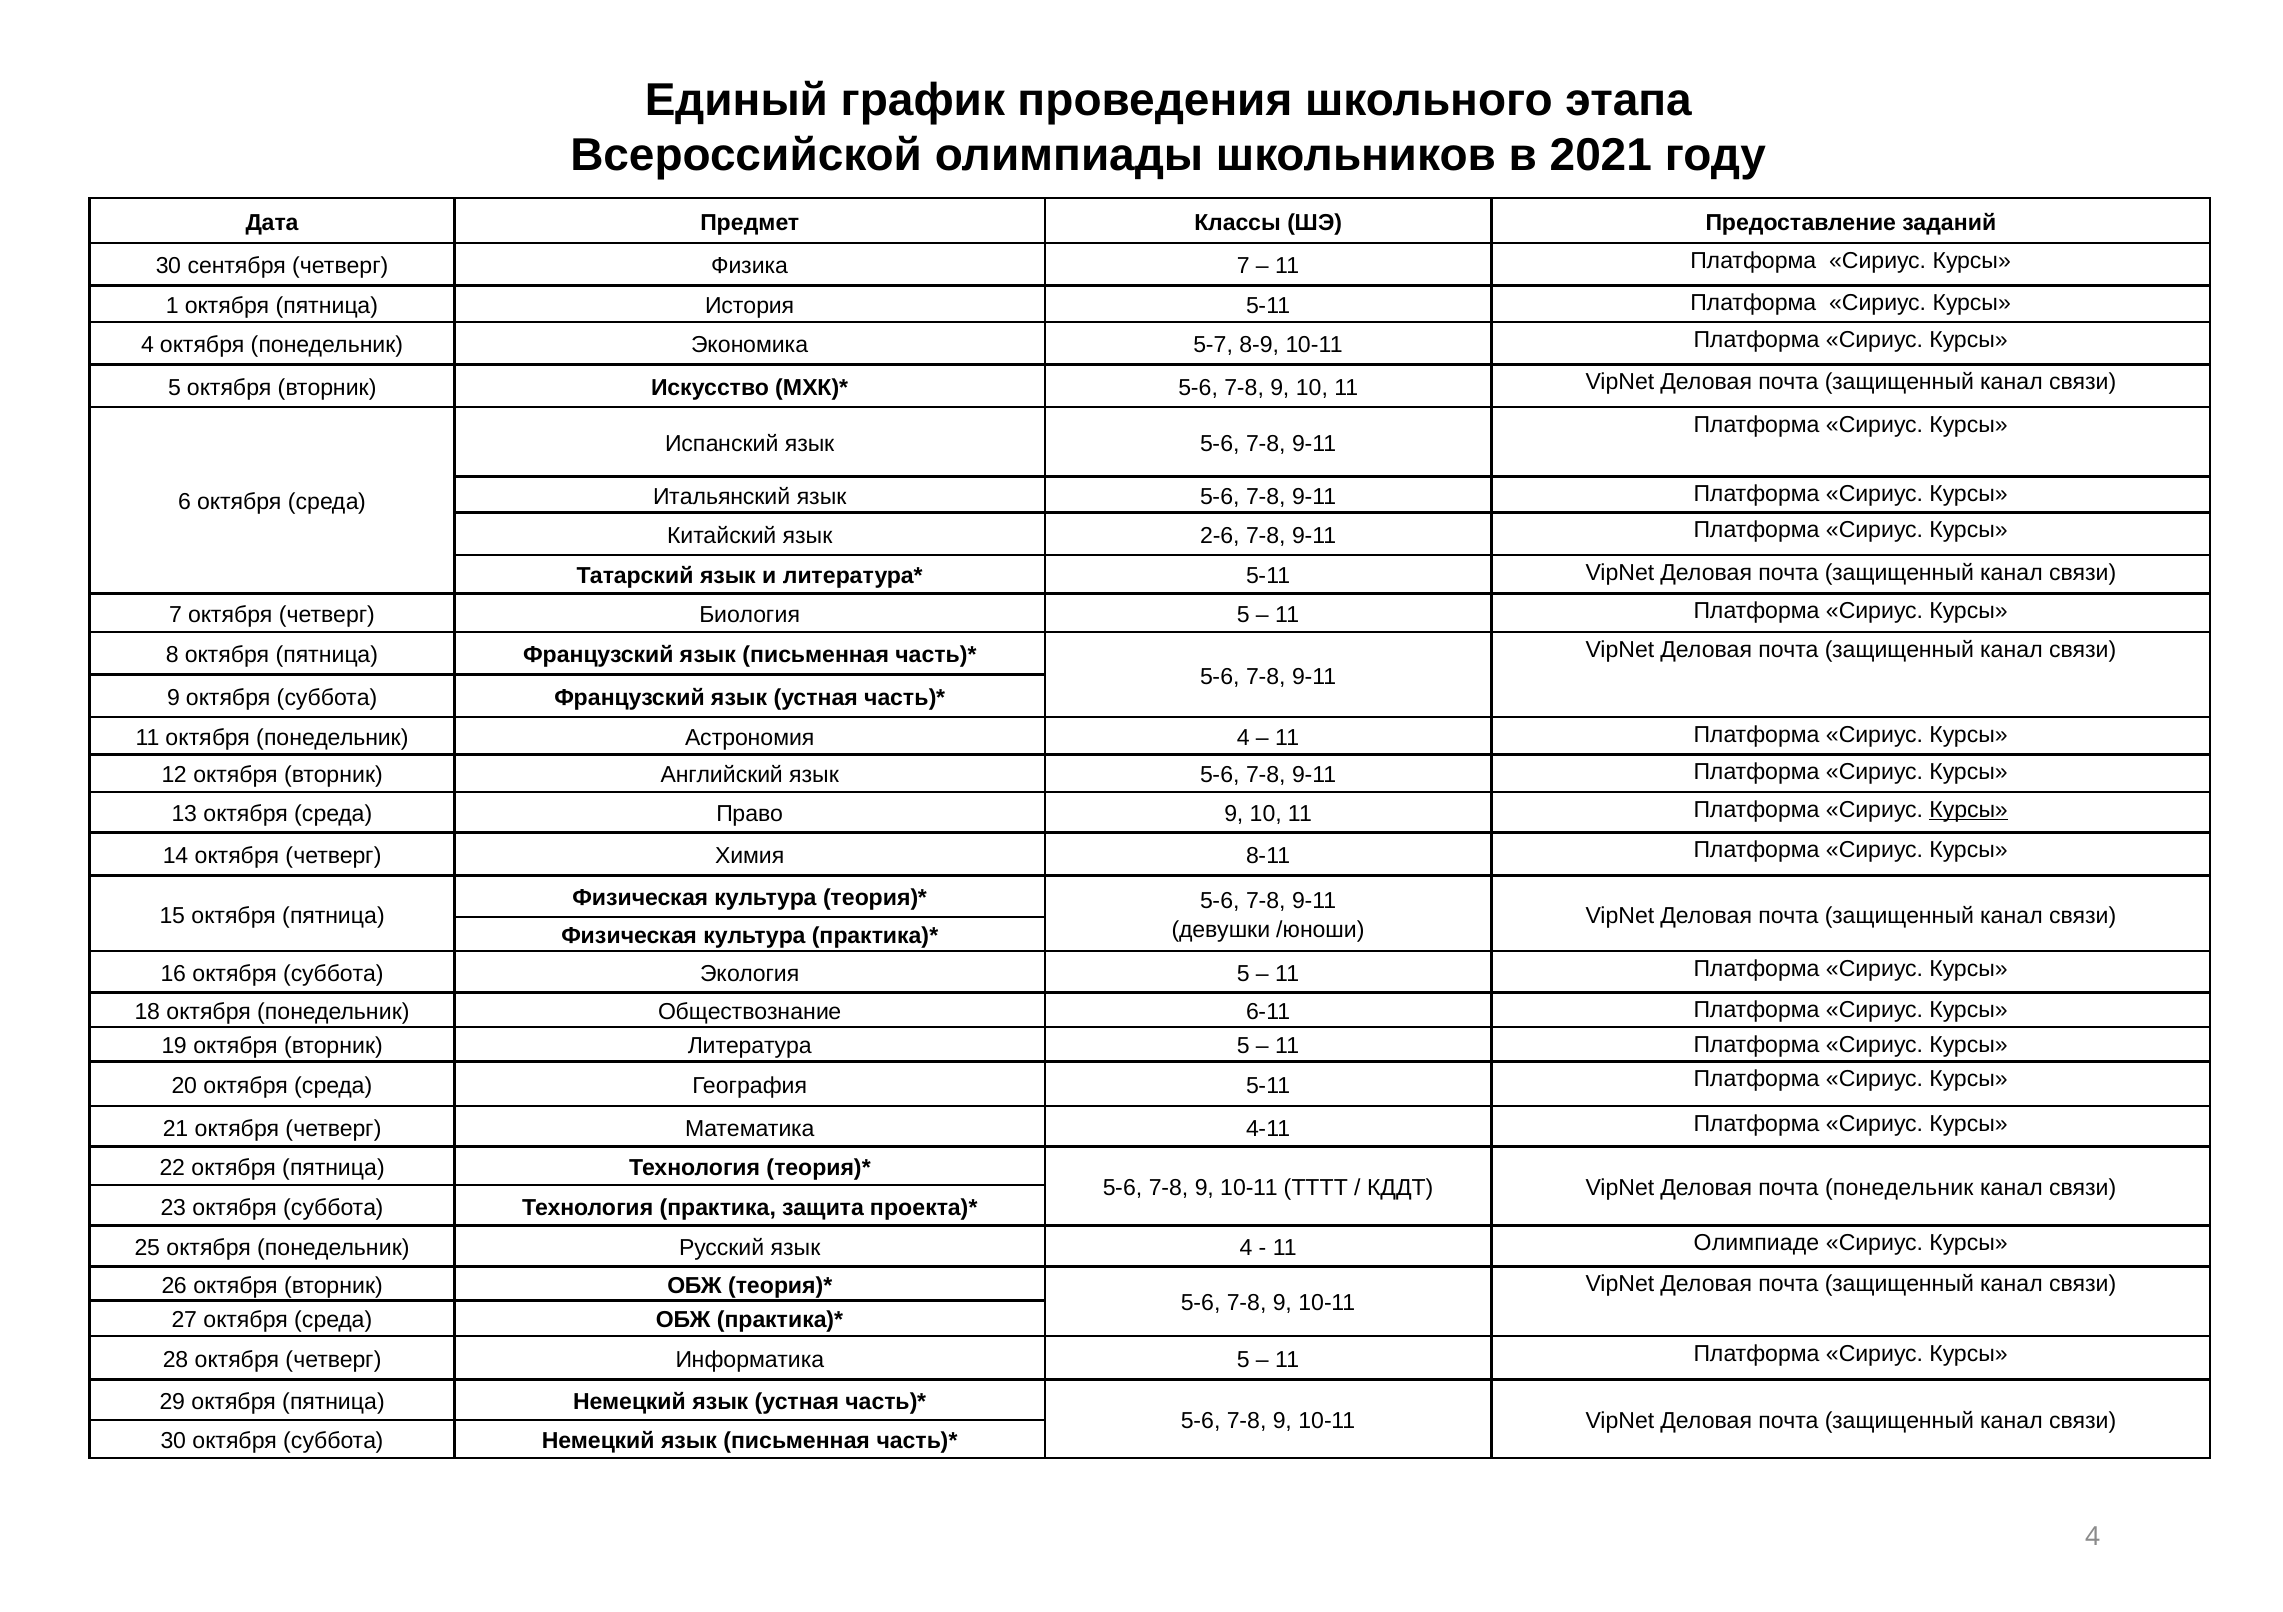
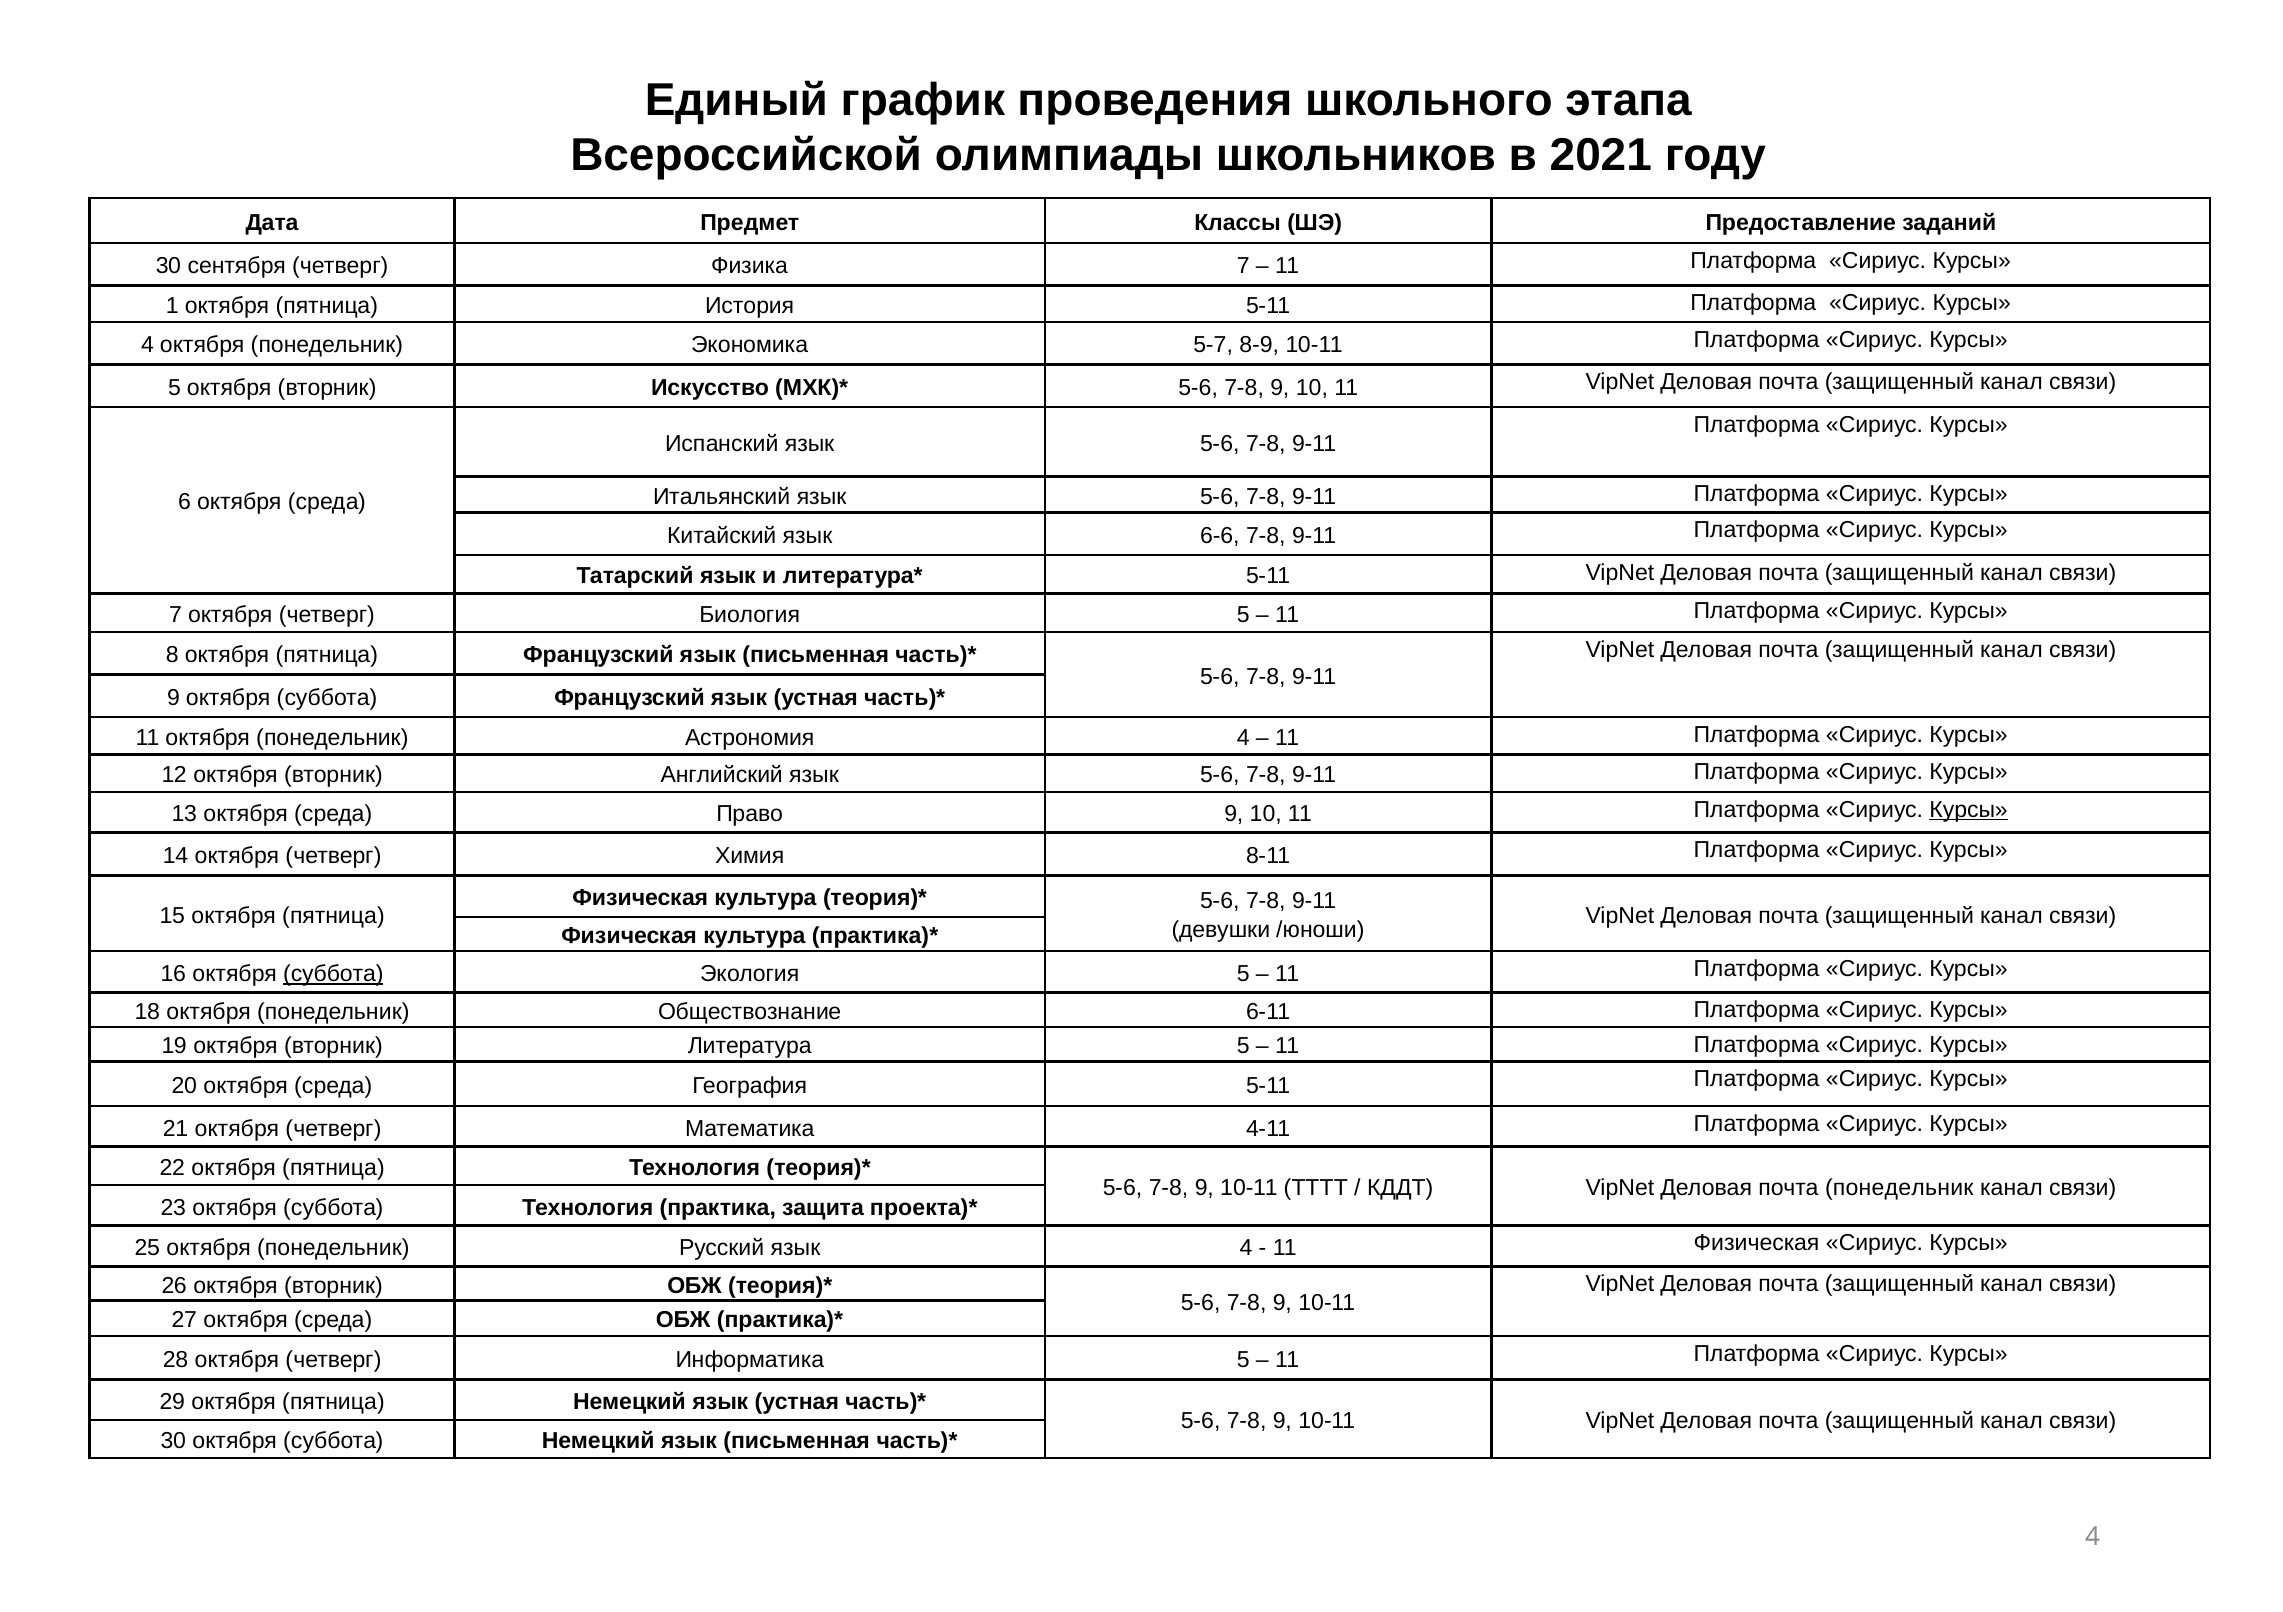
2-6: 2-6 -> 6-6 (1220, 536)
суббота underline: none -> present (333, 974)
11 Олимпиаде: Олимпиаде -> Физическая (1757, 1243)
